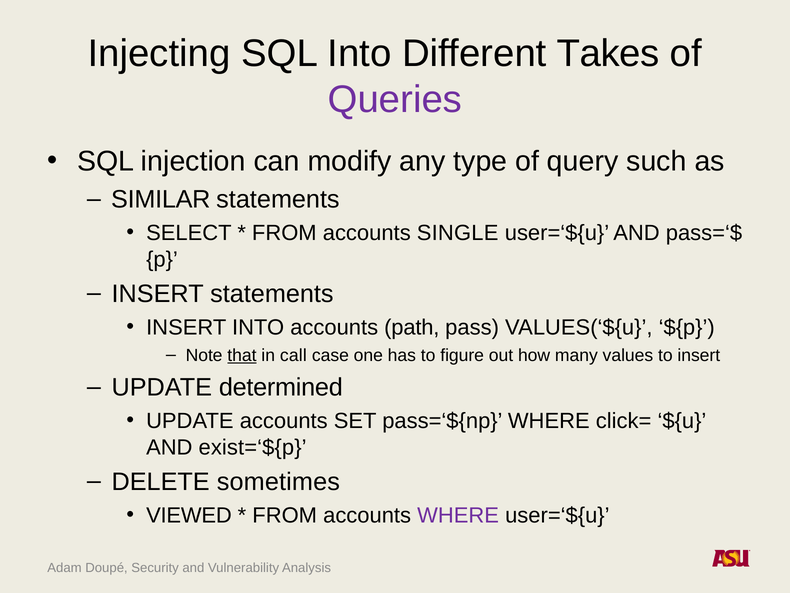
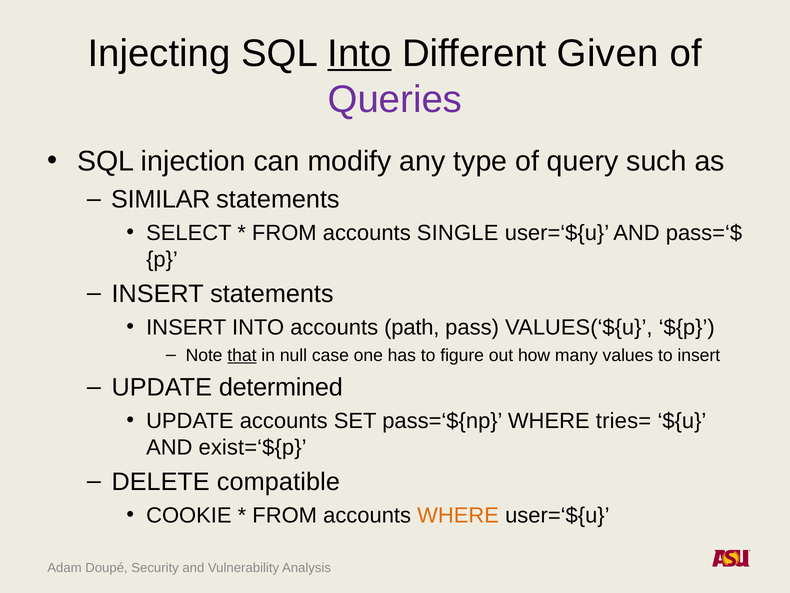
Into underline: none -> present (359, 53)
Takes: Takes -> Given (608, 53)
call: call -> null (293, 355)
click=: click= -> tries= (624, 421)
sometimes: sometimes -> compatible (278, 482)
VIEWED: VIEWED -> COOKIE (189, 515)
WHERE colour: purple -> orange (458, 515)
